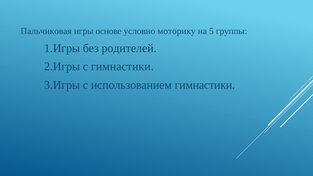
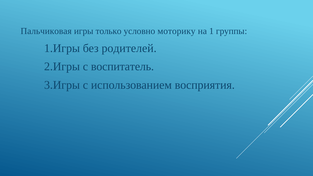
основе: основе -> только (109, 31)
5: 5 -> 1 (211, 31)
с гимнастики: гимнастики -> воспитатель (122, 67)
использованием гимнастики: гимнастики -> восприятия (205, 85)
